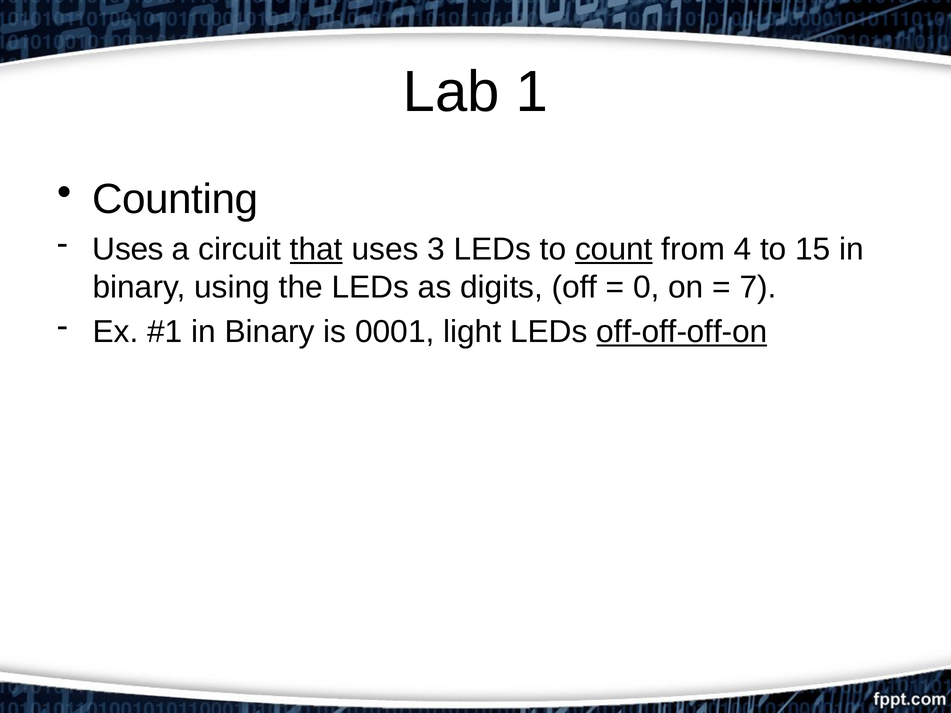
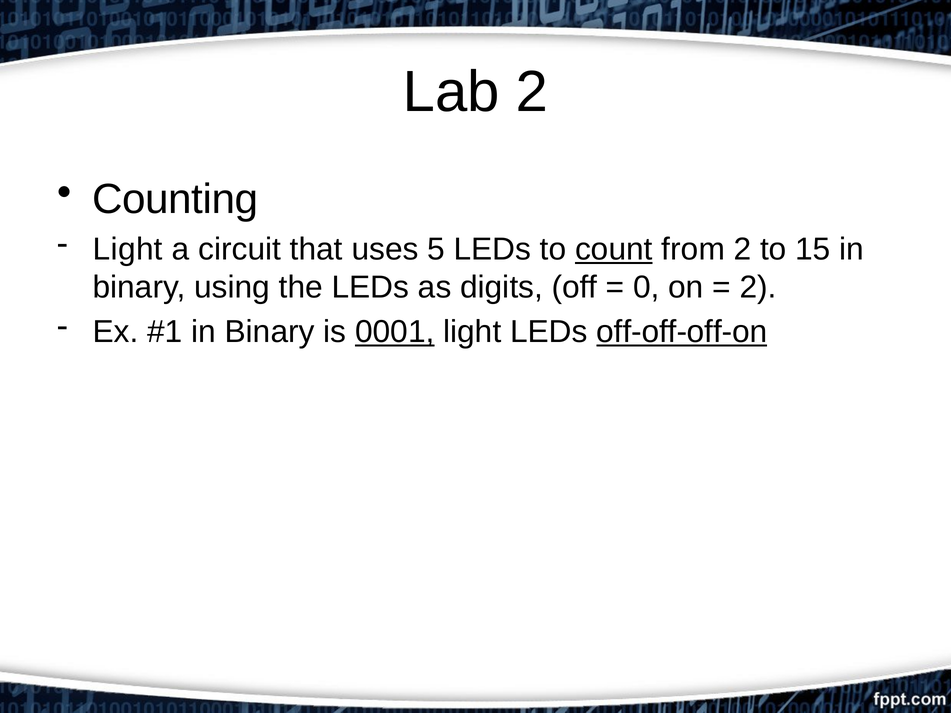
Lab 1: 1 -> 2 (532, 92)
Uses: Uses -> Light (128, 249)
that underline: present -> none (316, 249)
3: 3 -> 5 (436, 249)
from 4: 4 -> 2 (742, 249)
7: 7 -> 2 (758, 288)
0001 underline: none -> present (395, 332)
